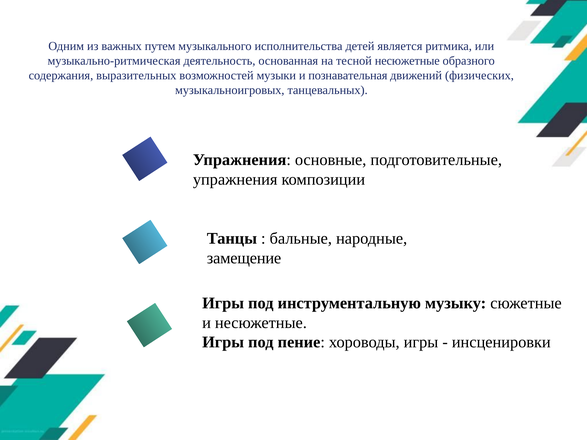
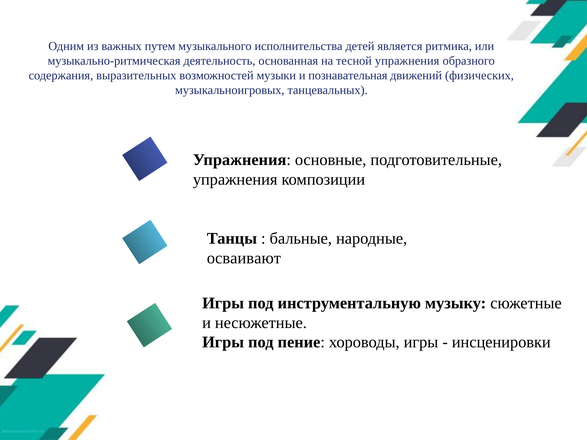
тесной несюжетные: несюжетные -> упражнения (407, 61)
замещение: замещение -> осваивают (244, 258)
